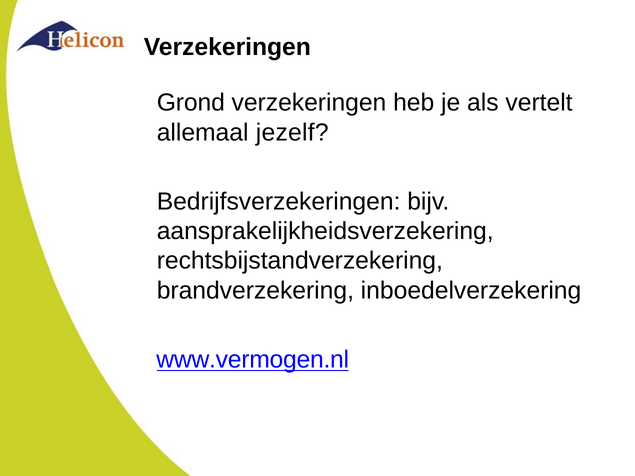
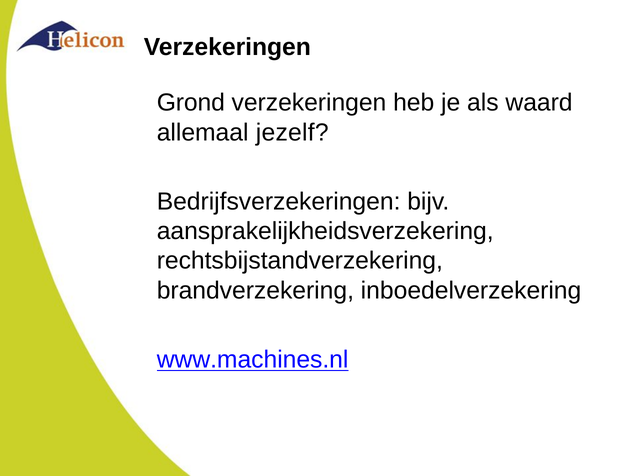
vertelt: vertelt -> waard (539, 103)
www.vermogen.nl: www.vermogen.nl -> www.machines.nl (253, 360)
